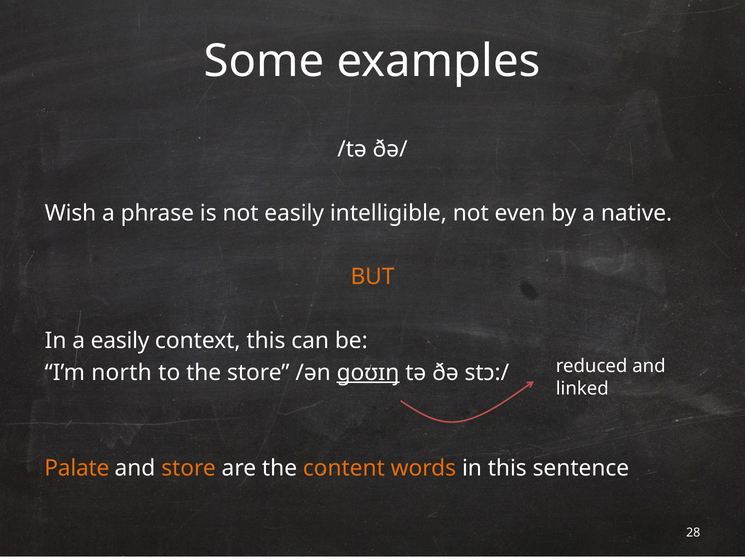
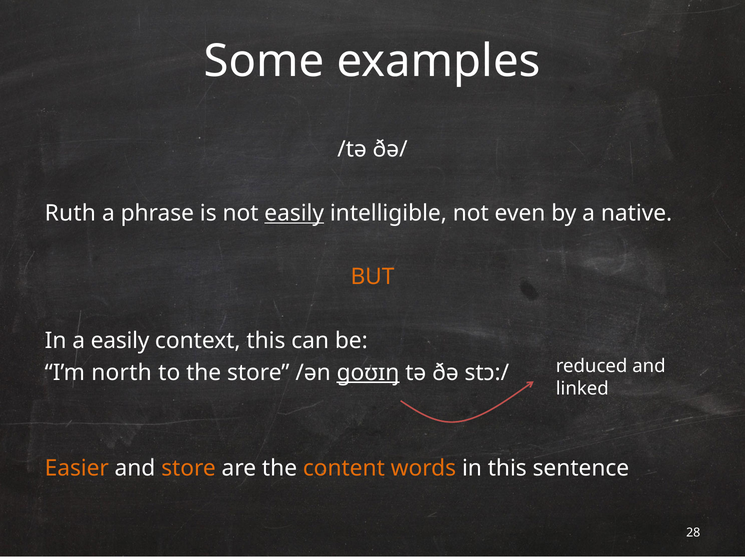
Wish: Wish -> Ruth (70, 213)
easily underline: none -> present (294, 213)
Palate: Palate -> Easier (77, 468)
